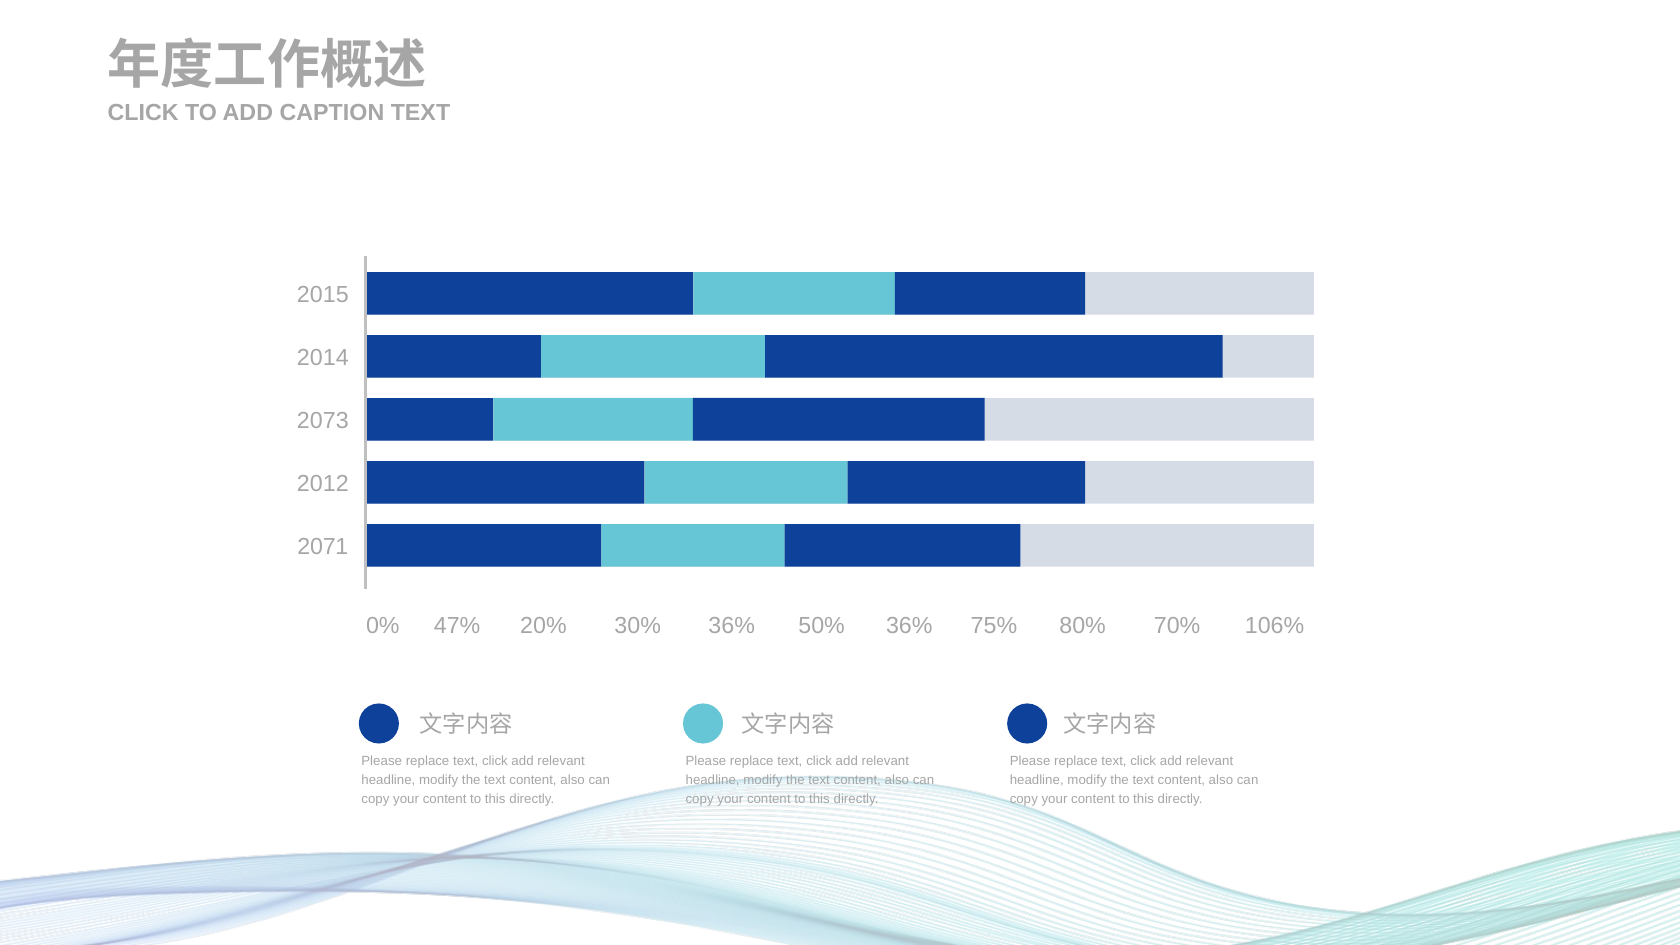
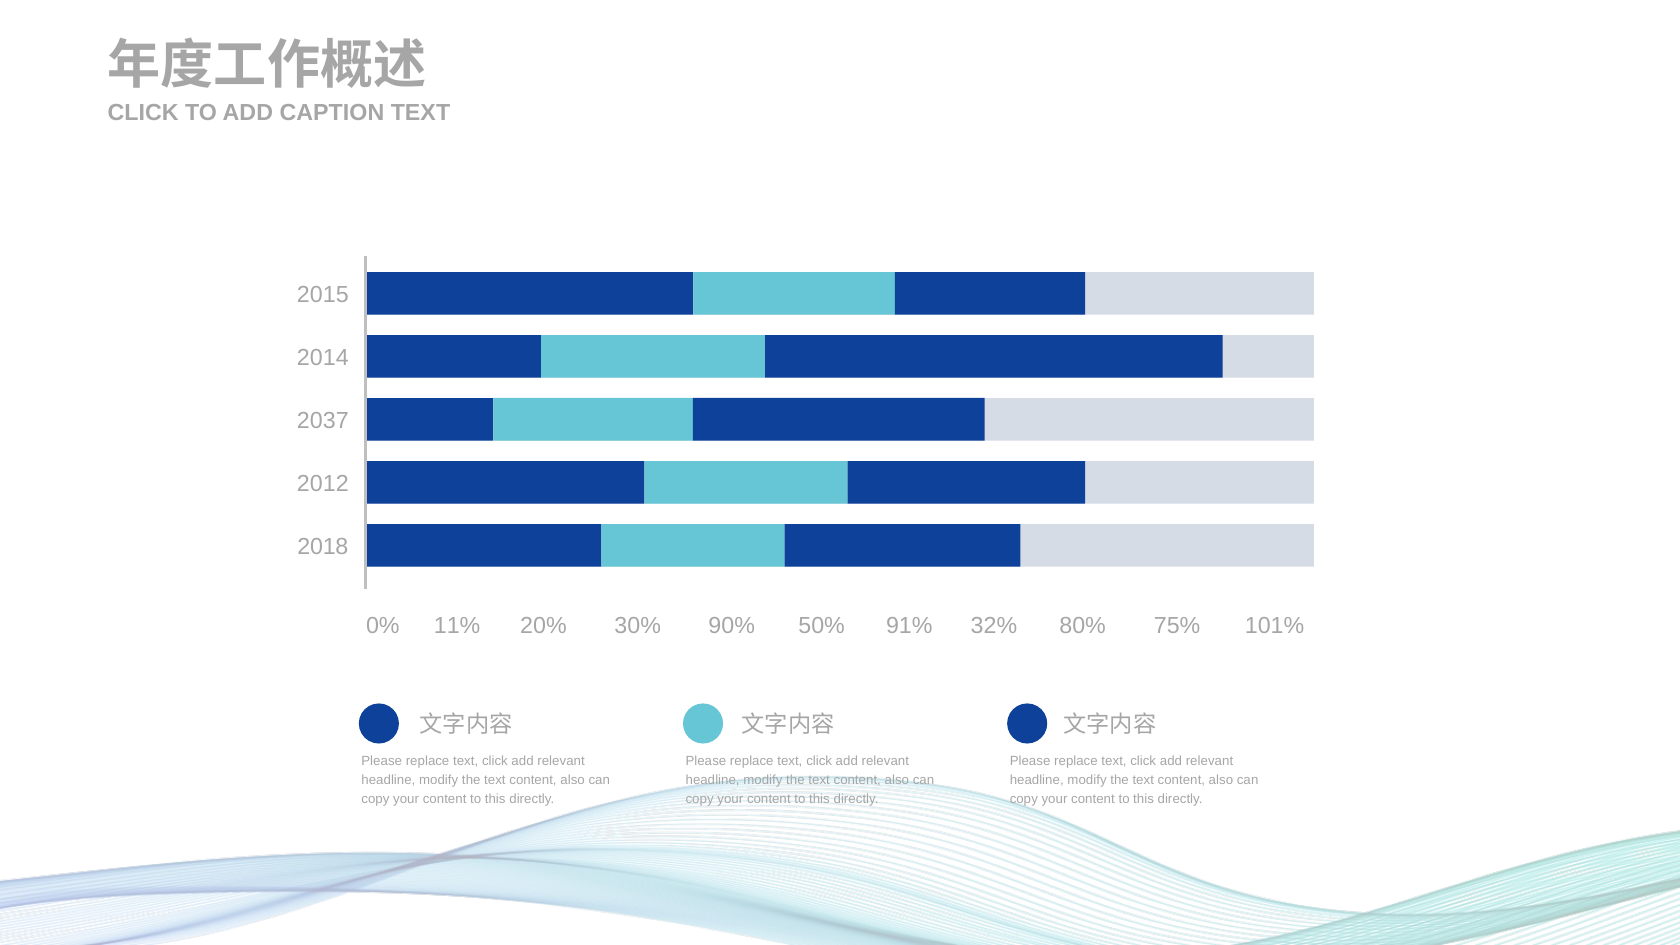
2073: 2073 -> 2037 (323, 421)
2071: 2071 -> 2018 (323, 547)
47%: 47% -> 11% (457, 626)
36%: 36% -> 90% (732, 626)
50% 36%: 36% -> 91% (909, 626)
75%: 75% -> 32% (994, 626)
70%: 70% -> 75% (1177, 626)
106%: 106% -> 101% (1275, 626)
